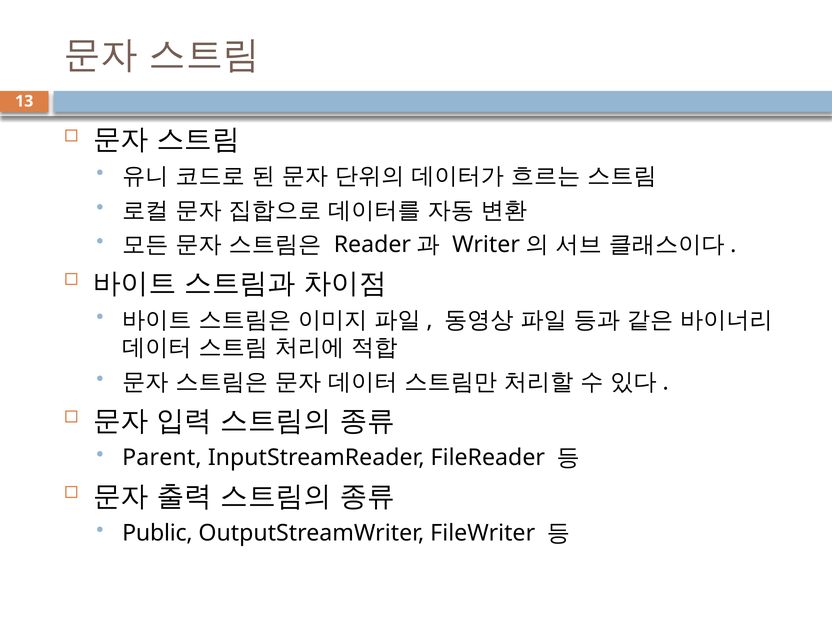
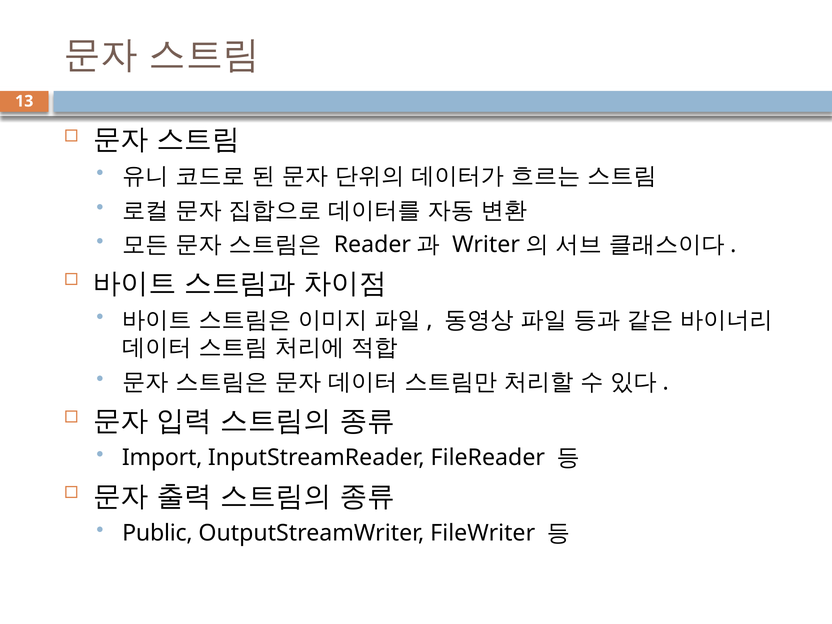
Parent: Parent -> Import (162, 457)
